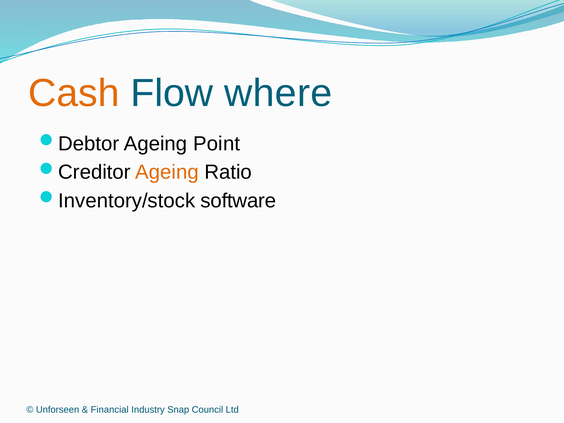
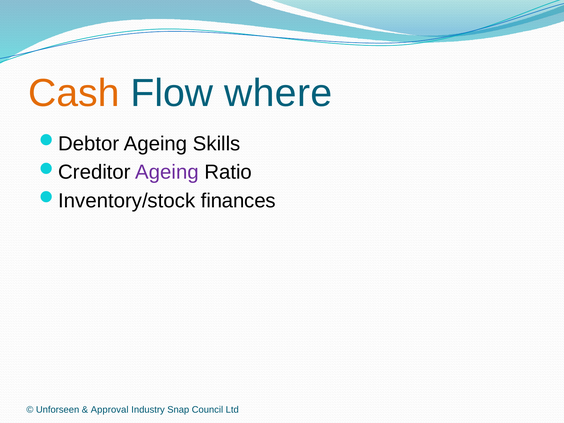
Point: Point -> Skills (217, 144)
Ageing colour: orange -> purple (167, 172)
software: software -> finances (238, 201)
Financial: Financial -> Approval (110, 410)
